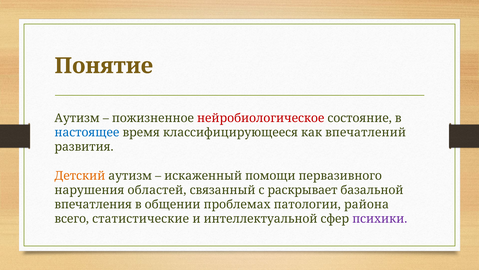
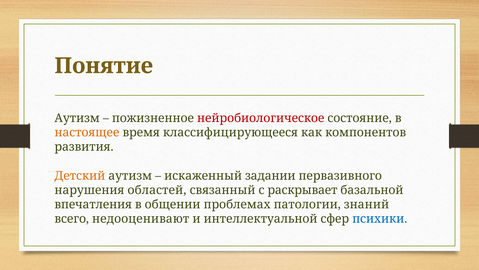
настоящее colour: blue -> orange (87, 132)
впечатлений: впечатлений -> компонентов (366, 132)
помощи: помощи -> задании (270, 175)
района: района -> знаний (367, 204)
статистические: статистические -> недооценивают (141, 219)
психики colour: purple -> blue (380, 219)
